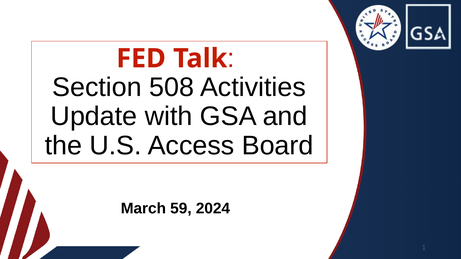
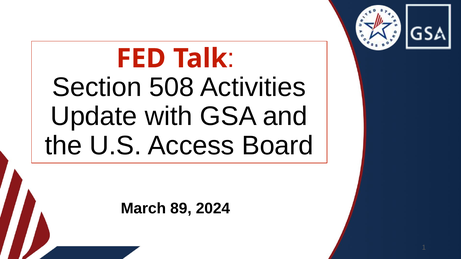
59: 59 -> 89 (181, 209)
